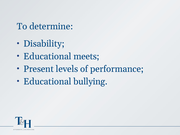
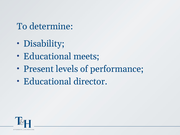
bullying: bullying -> director (90, 82)
